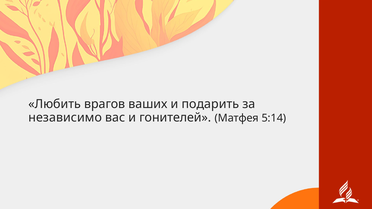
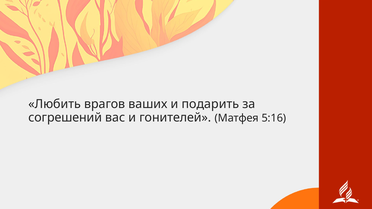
независимо: независимо -> согрешений (65, 118)
5:14: 5:14 -> 5:16 (274, 118)
